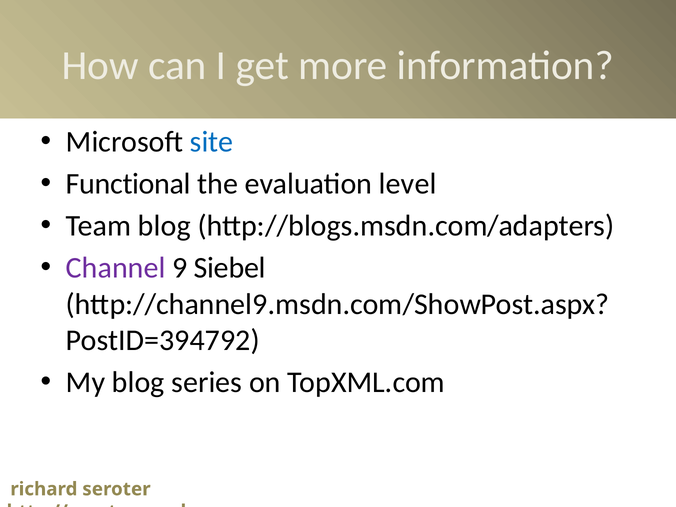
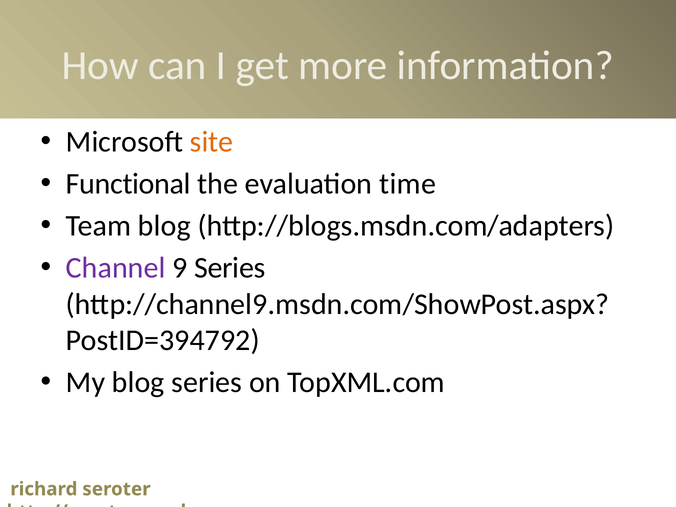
site colour: blue -> orange (212, 142)
level: level -> time (408, 184)
9 Siebel: Siebel -> Series (230, 268)
